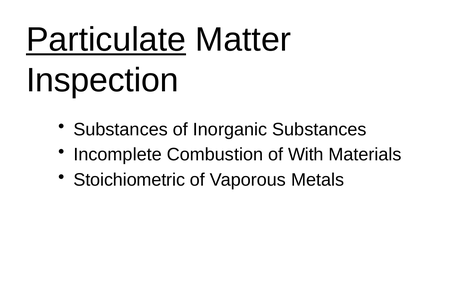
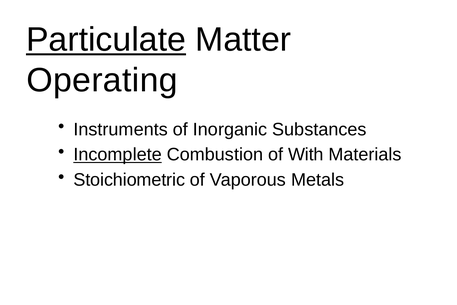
Inspection: Inspection -> Operating (102, 80)
Substances: Substances -> Instruments (121, 129)
Incomplete underline: none -> present (118, 155)
